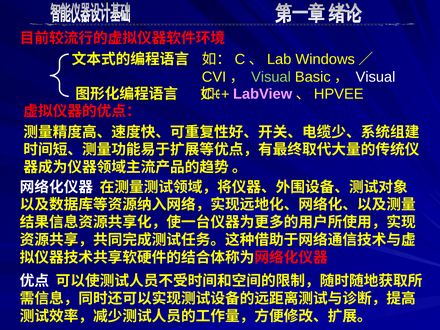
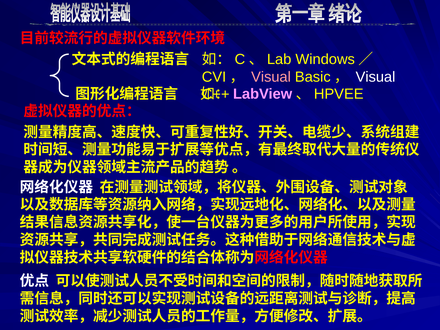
Visual colour: light green -> pink (271, 77)
